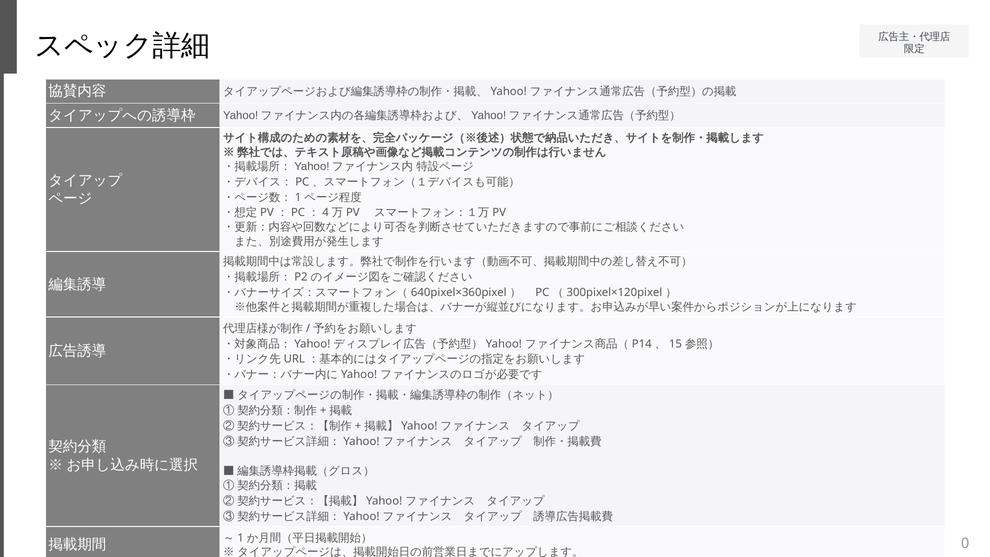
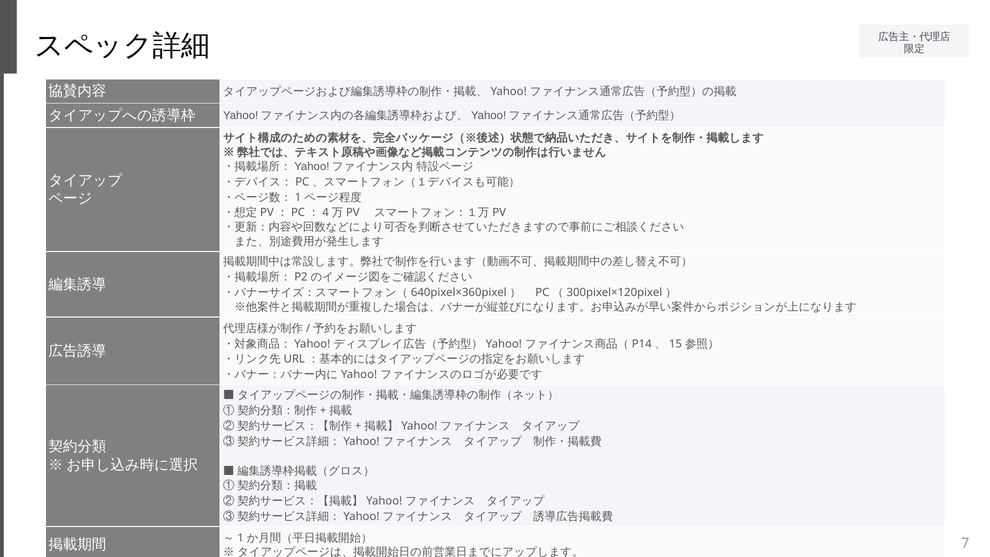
0: 0 -> 7 (965, 543)
